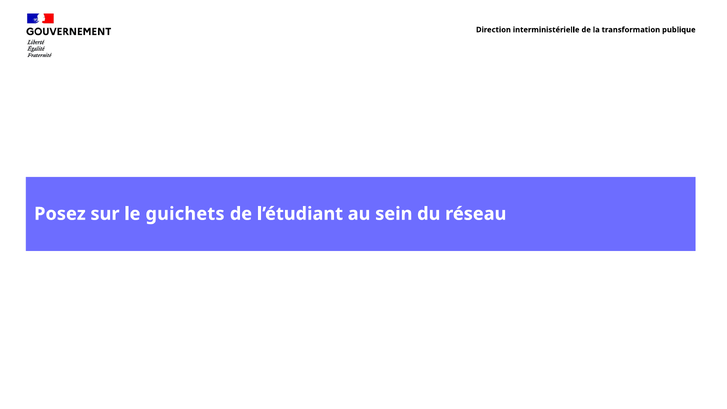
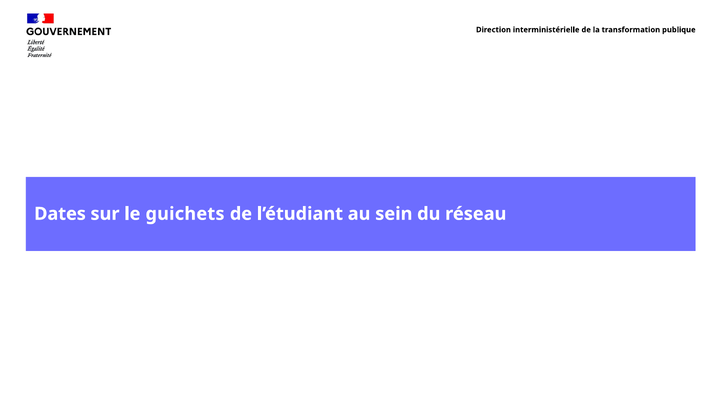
Posez: Posez -> Dates (60, 214)
